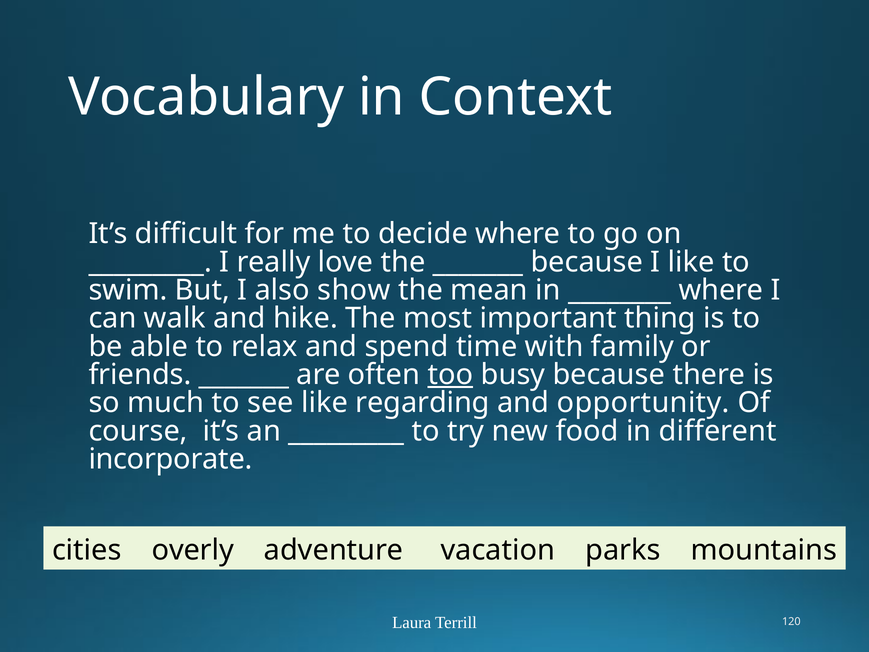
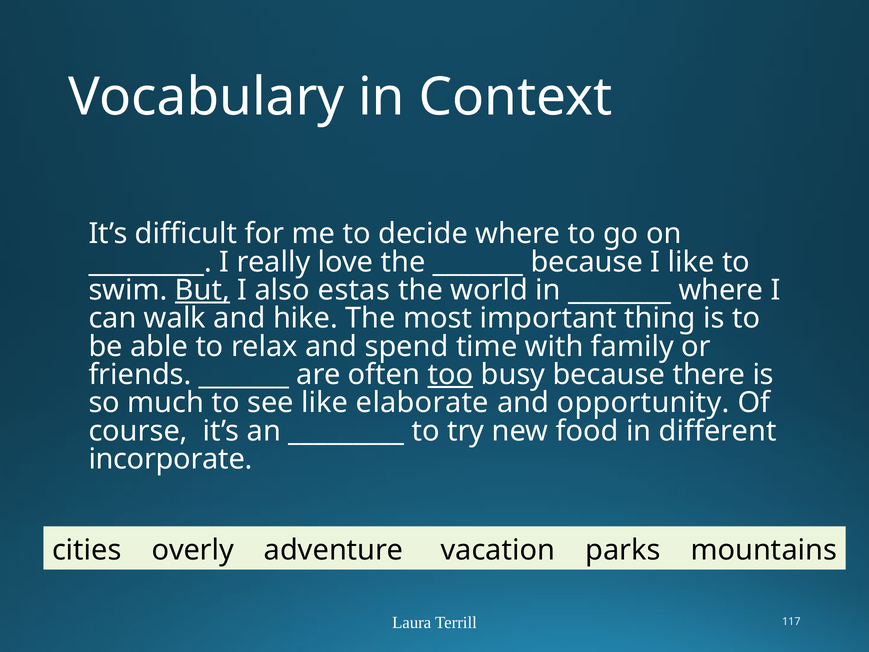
But underline: none -> present (202, 290)
show: show -> estas (354, 290)
mean: mean -> world (489, 290)
regarding: regarding -> elaborate (422, 403)
120: 120 -> 117 (791, 621)
